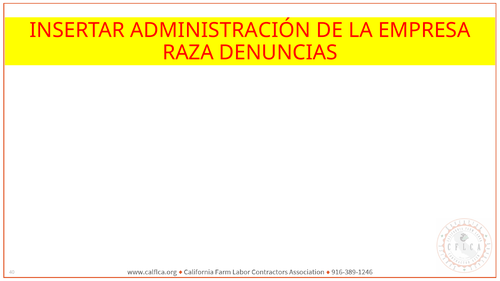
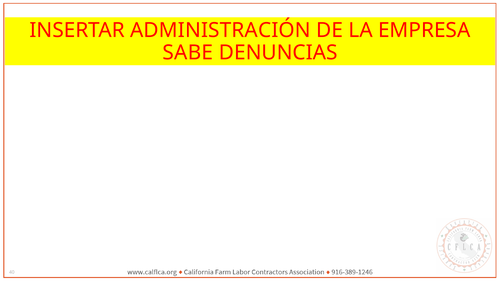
RAZA: RAZA -> SABE (188, 53)
